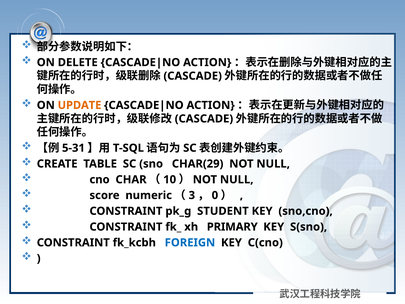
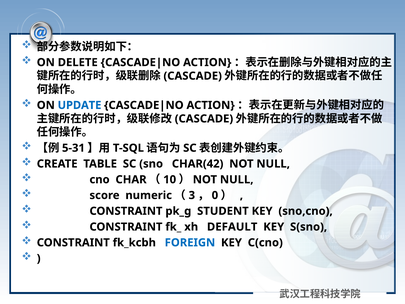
UPDATE colour: orange -> blue (79, 105)
CHAR(29: CHAR(29 -> CHAR(42 (198, 164)
PRIMARY: PRIMARY -> DEFAULT (232, 227)
